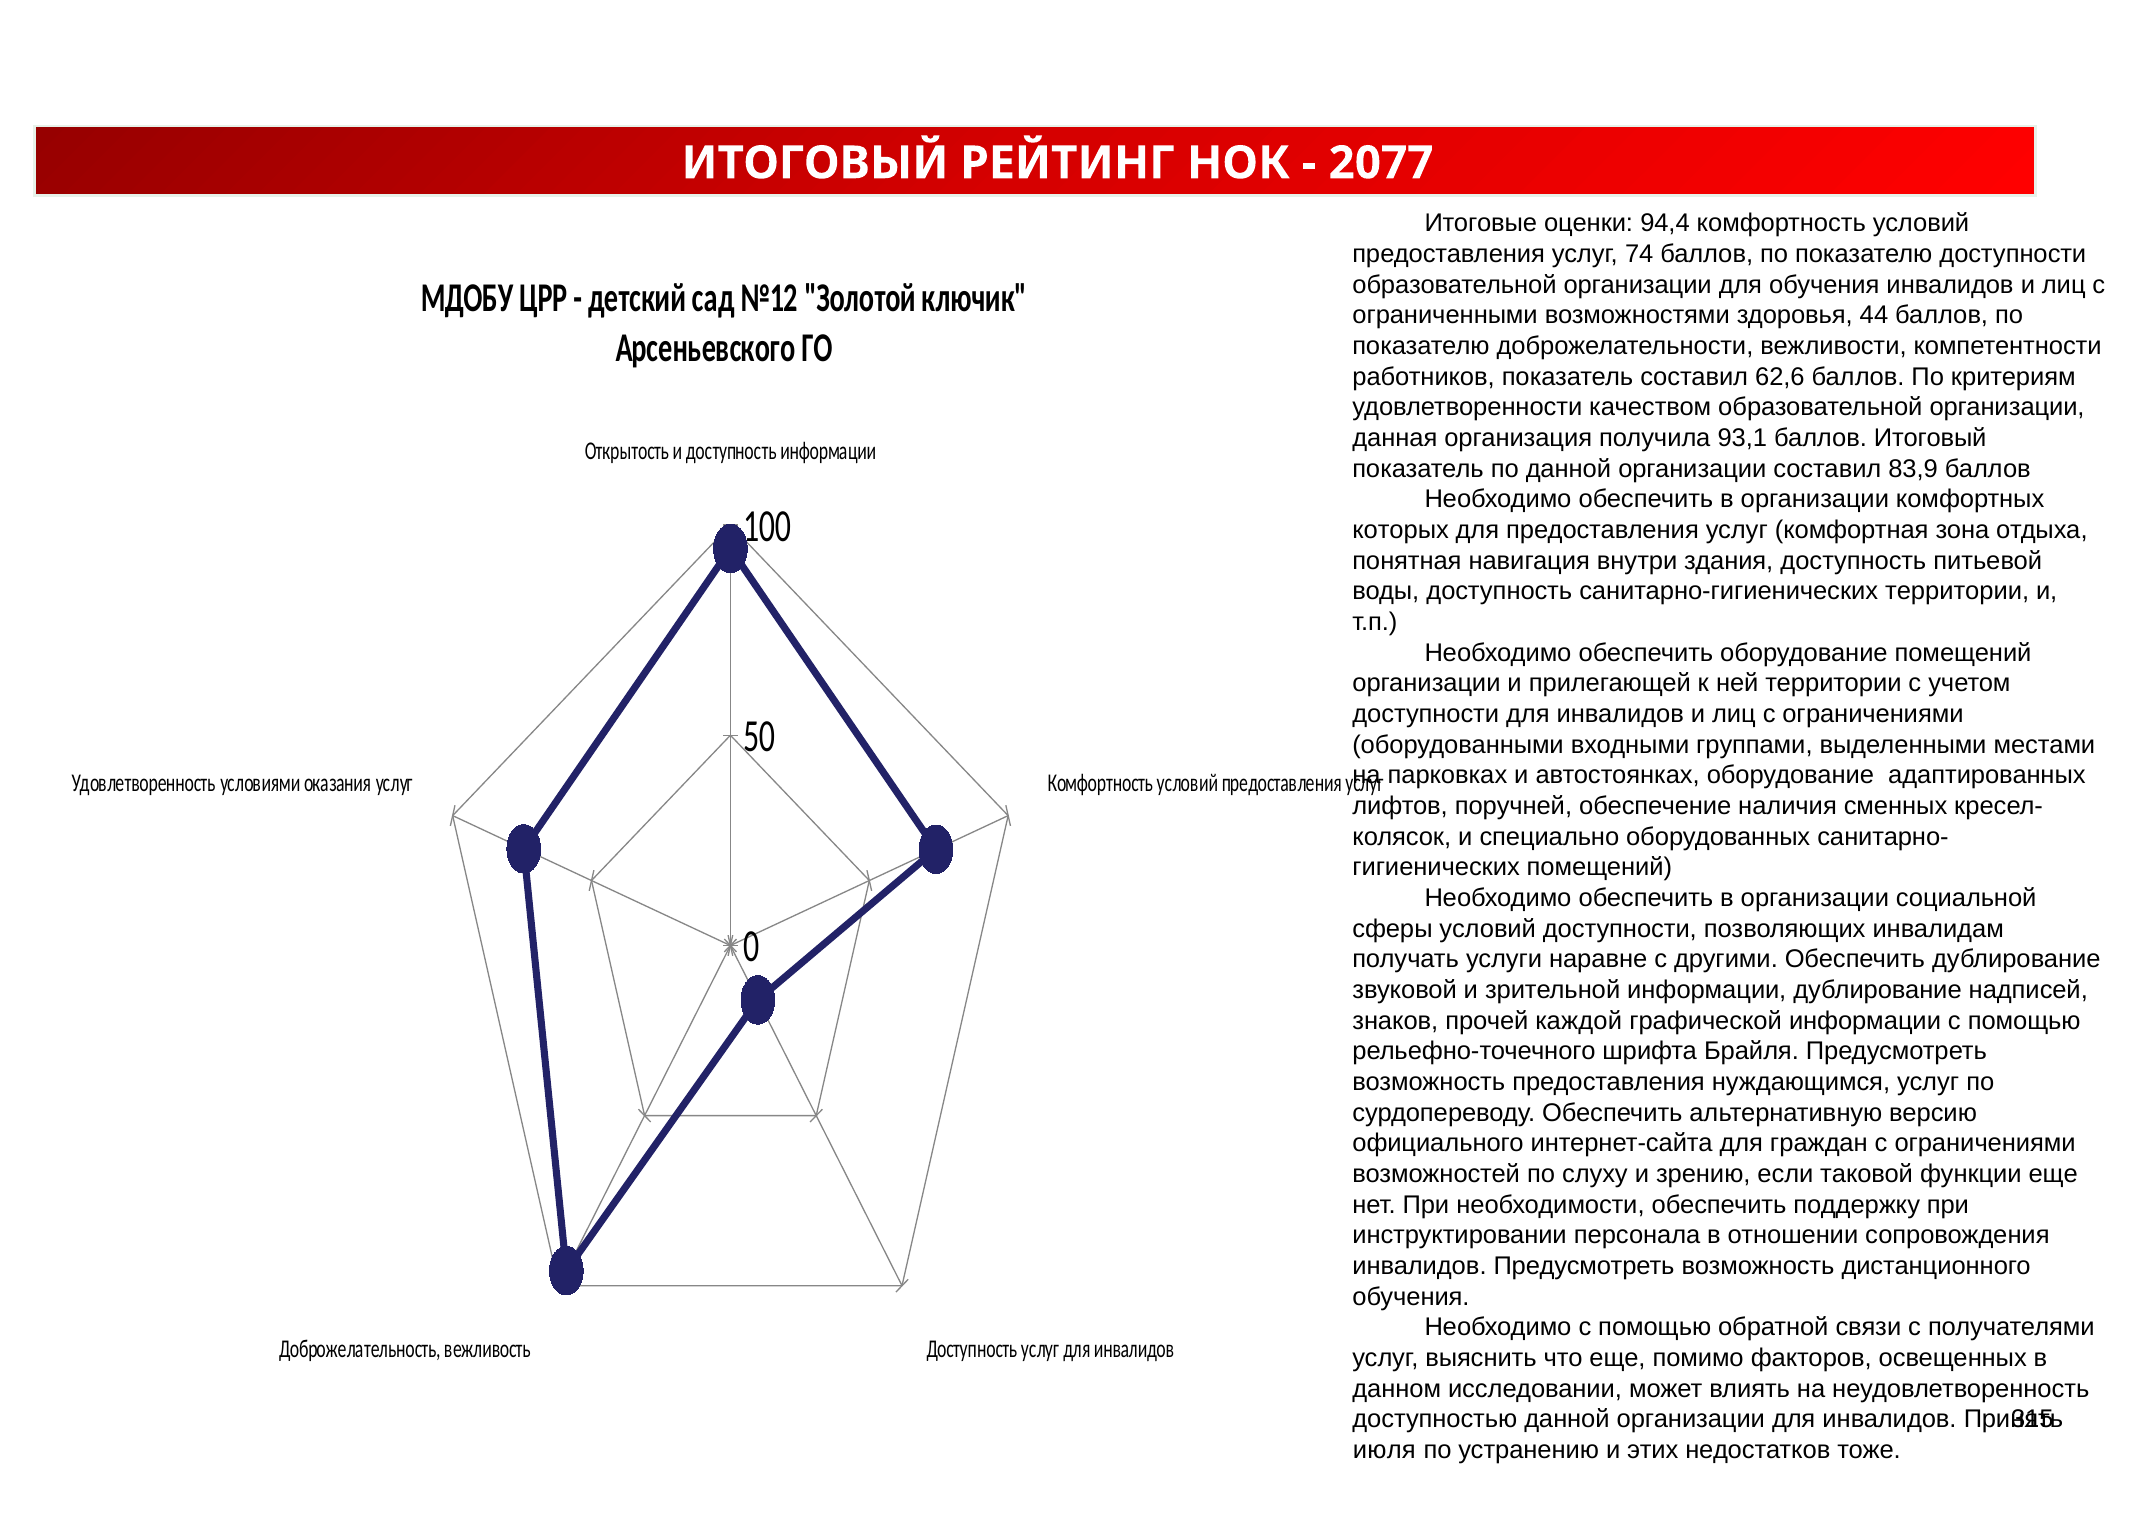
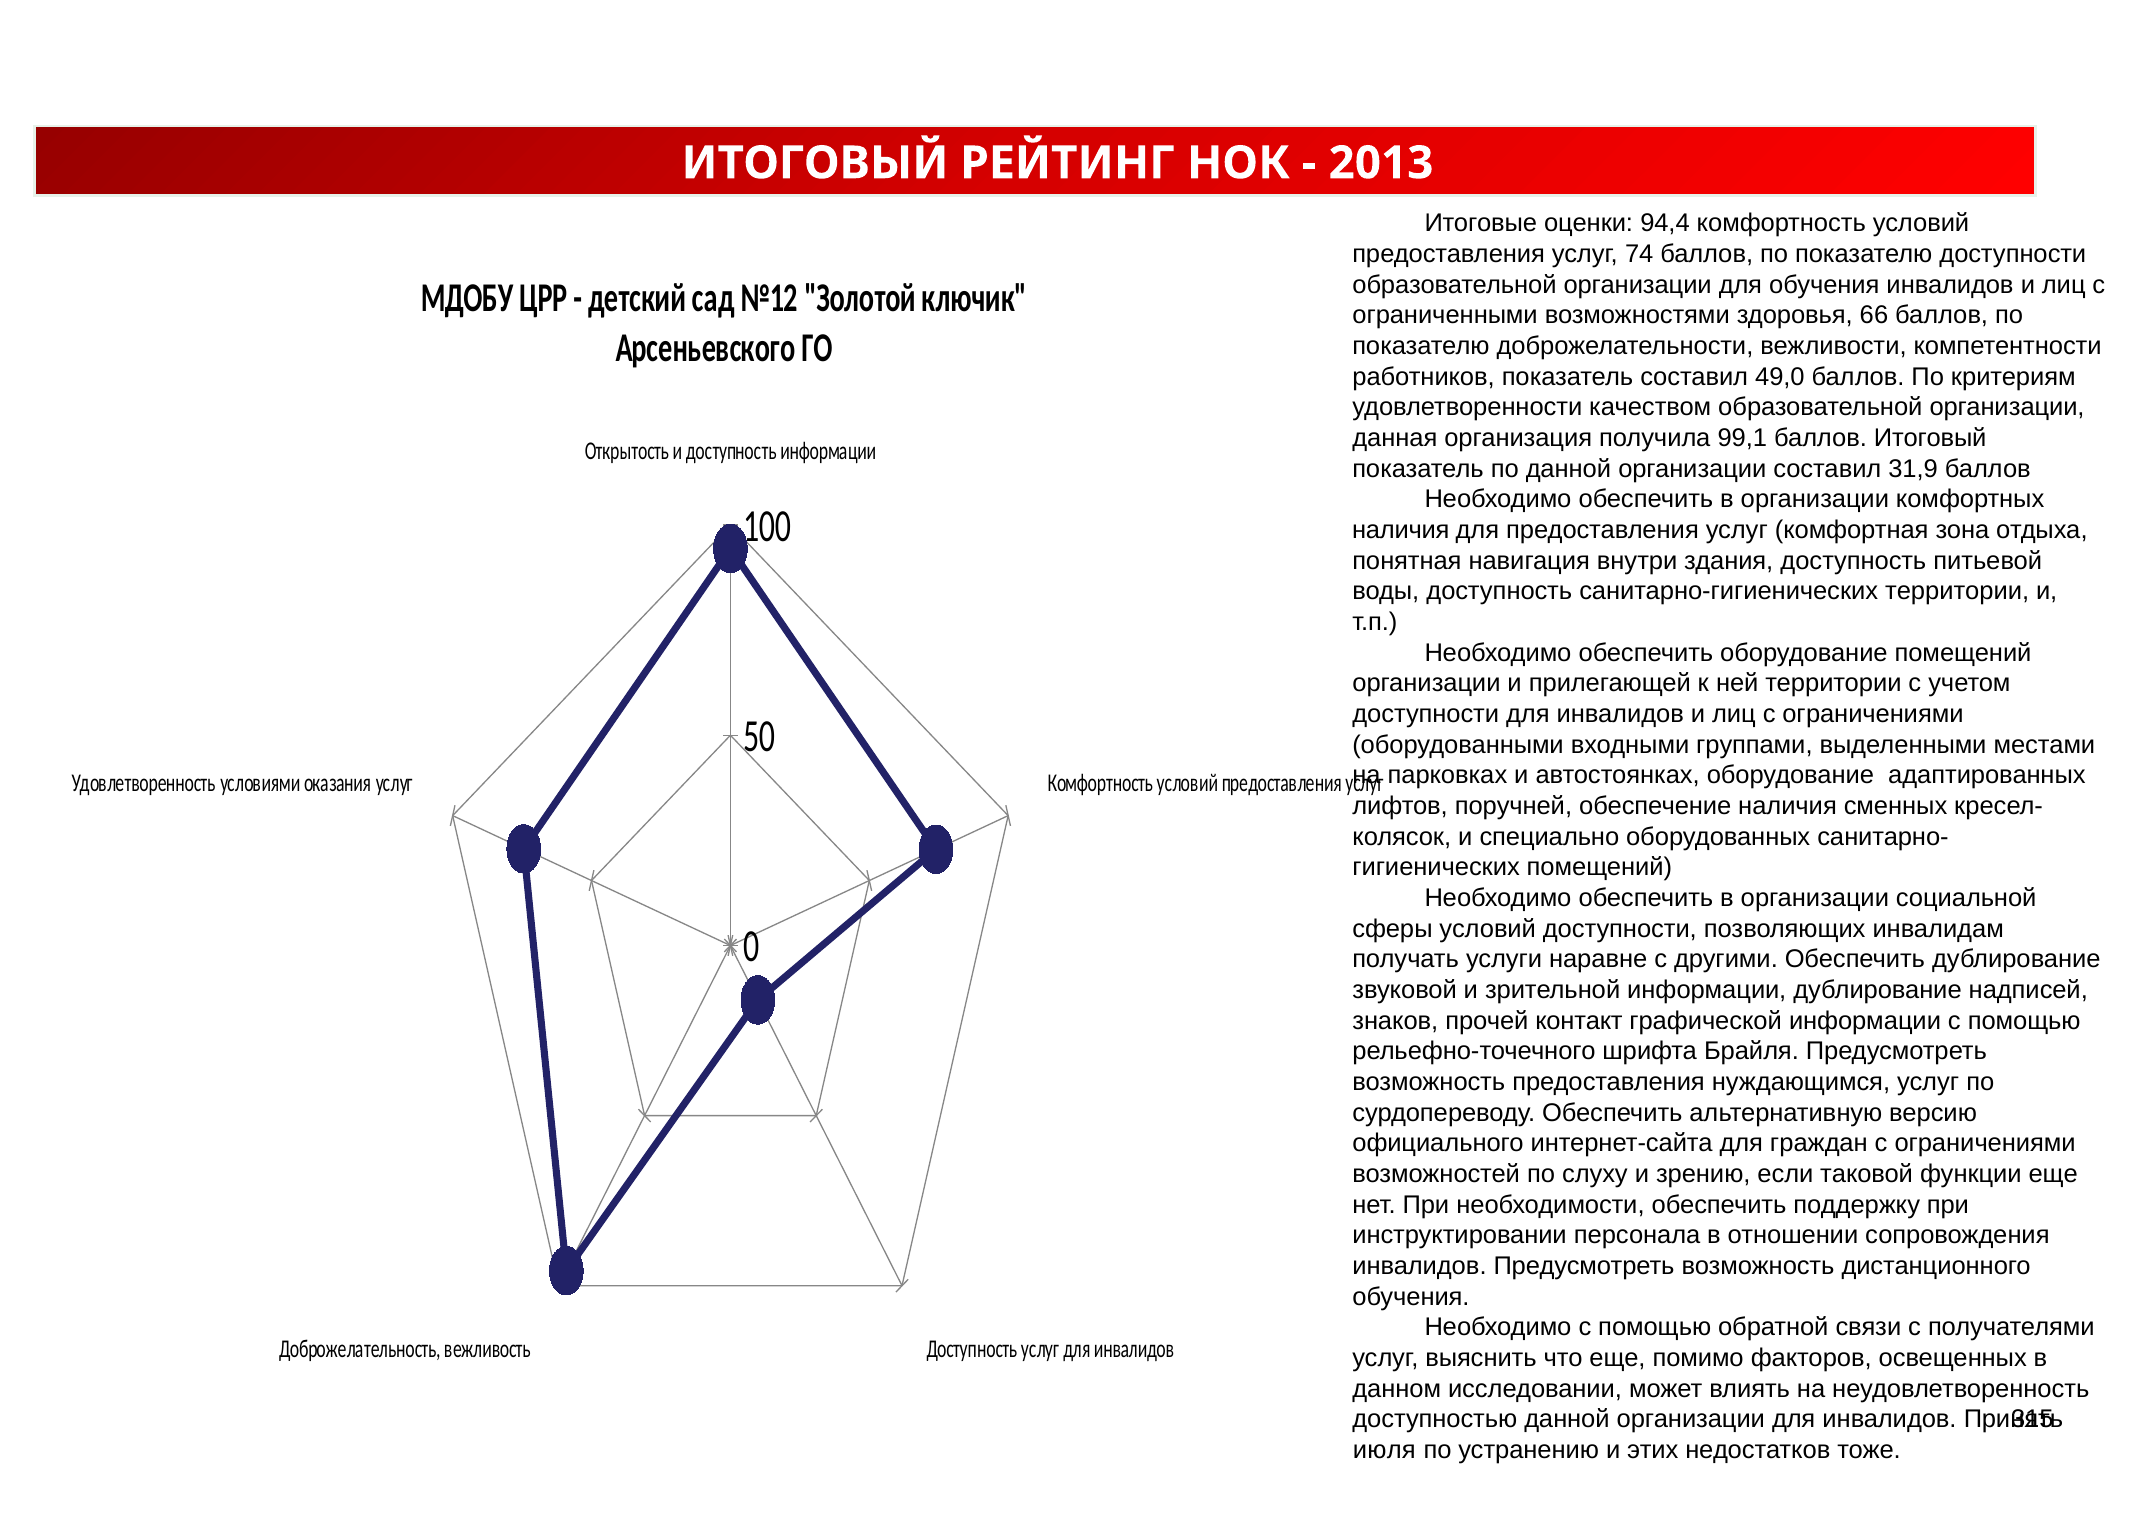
2077: 2077 -> 2013 (1381, 163)
44: 44 -> 66 (1874, 316)
62,6: 62,6 -> 49,0 (1780, 377)
93,1: 93,1 -> 99,1 (1742, 438)
83,9: 83,9 -> 31,9 (1913, 469)
которых: которых -> наличия (1401, 530)
каждой: каждой -> контакт (1579, 1021)
